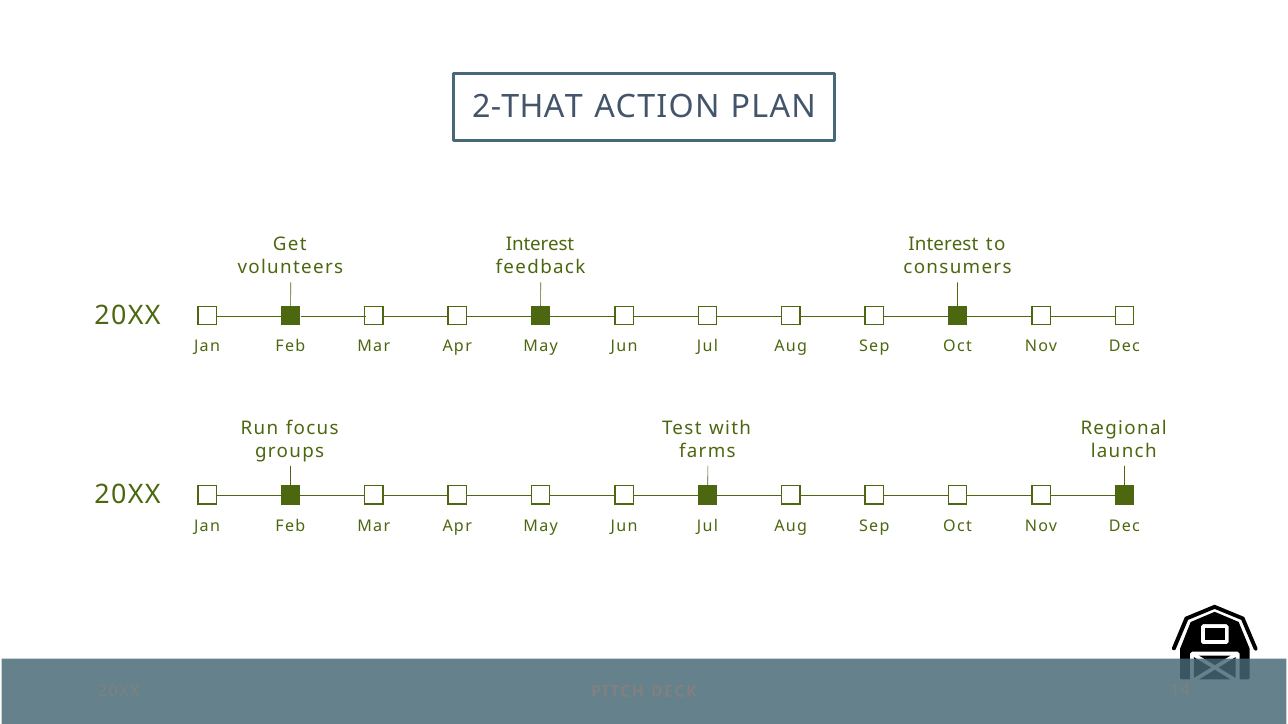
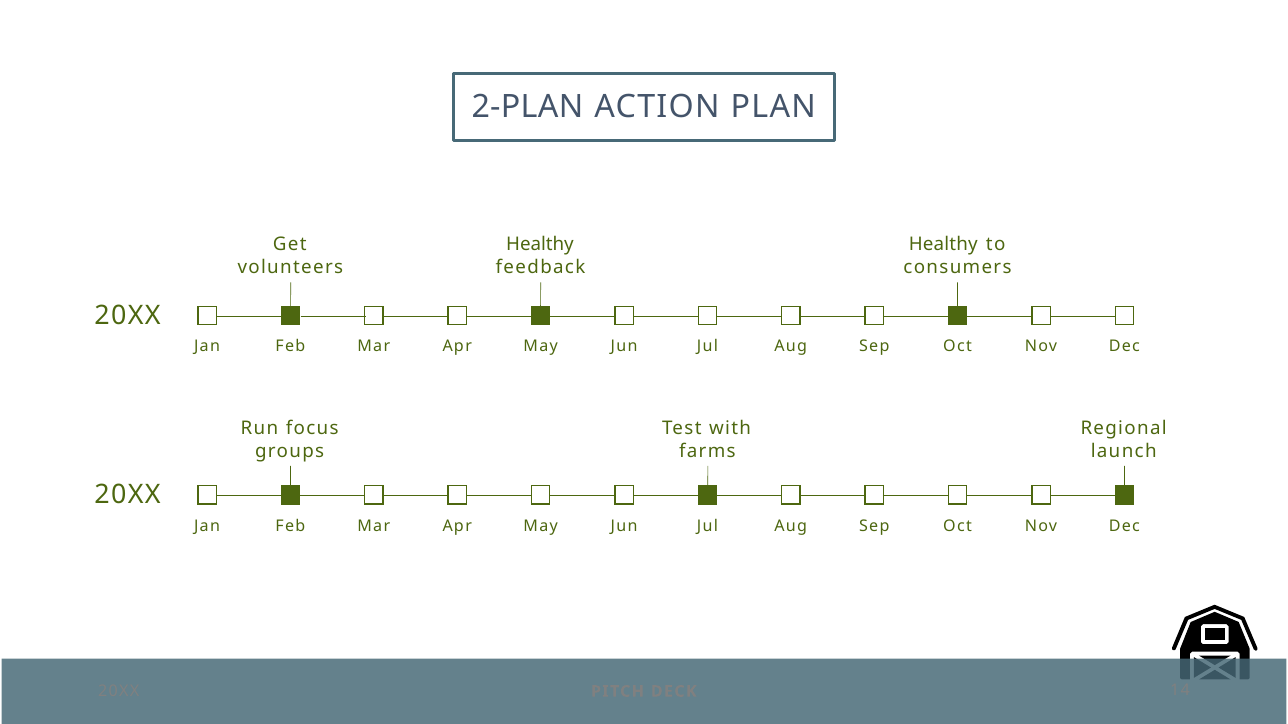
2-THAT: 2-THAT -> 2-PLAN (527, 107)
Interest: Interest -> Healthy (540, 245)
Interest: Interest -> Healthy (943, 245)
